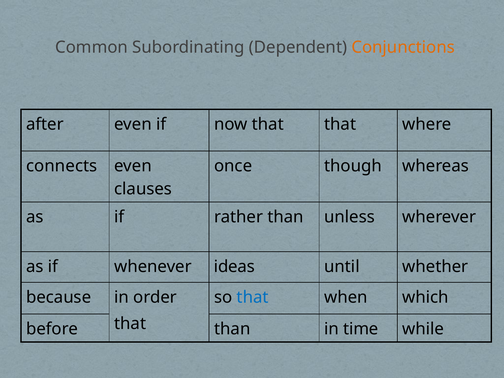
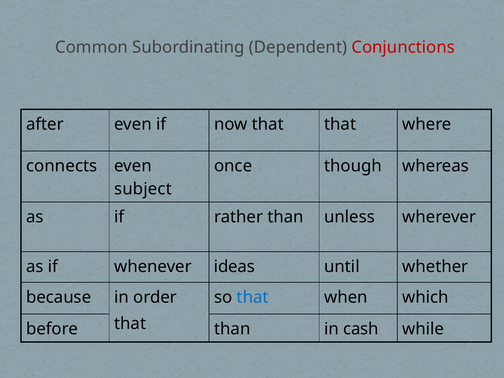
Conjunctions colour: orange -> red (403, 47)
clauses: clauses -> subject (143, 189)
time: time -> cash (361, 329)
